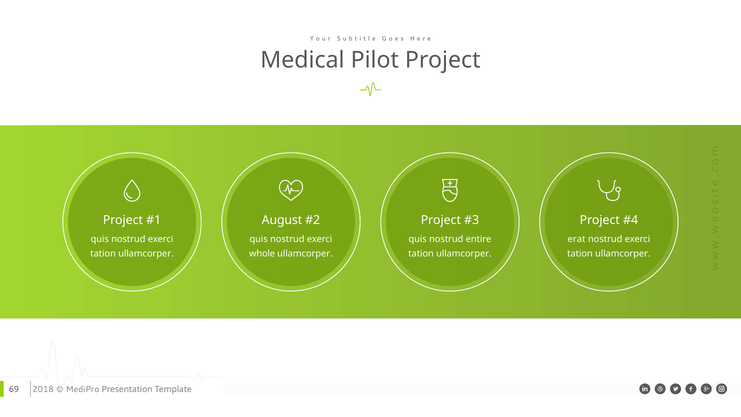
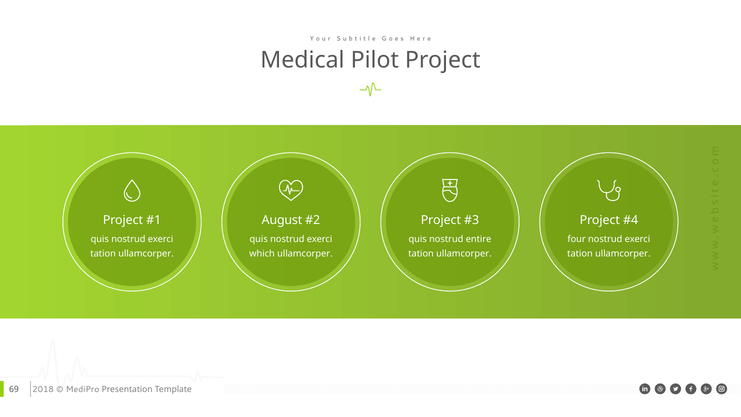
erat: erat -> four (577, 239)
whole: whole -> which (262, 254)
